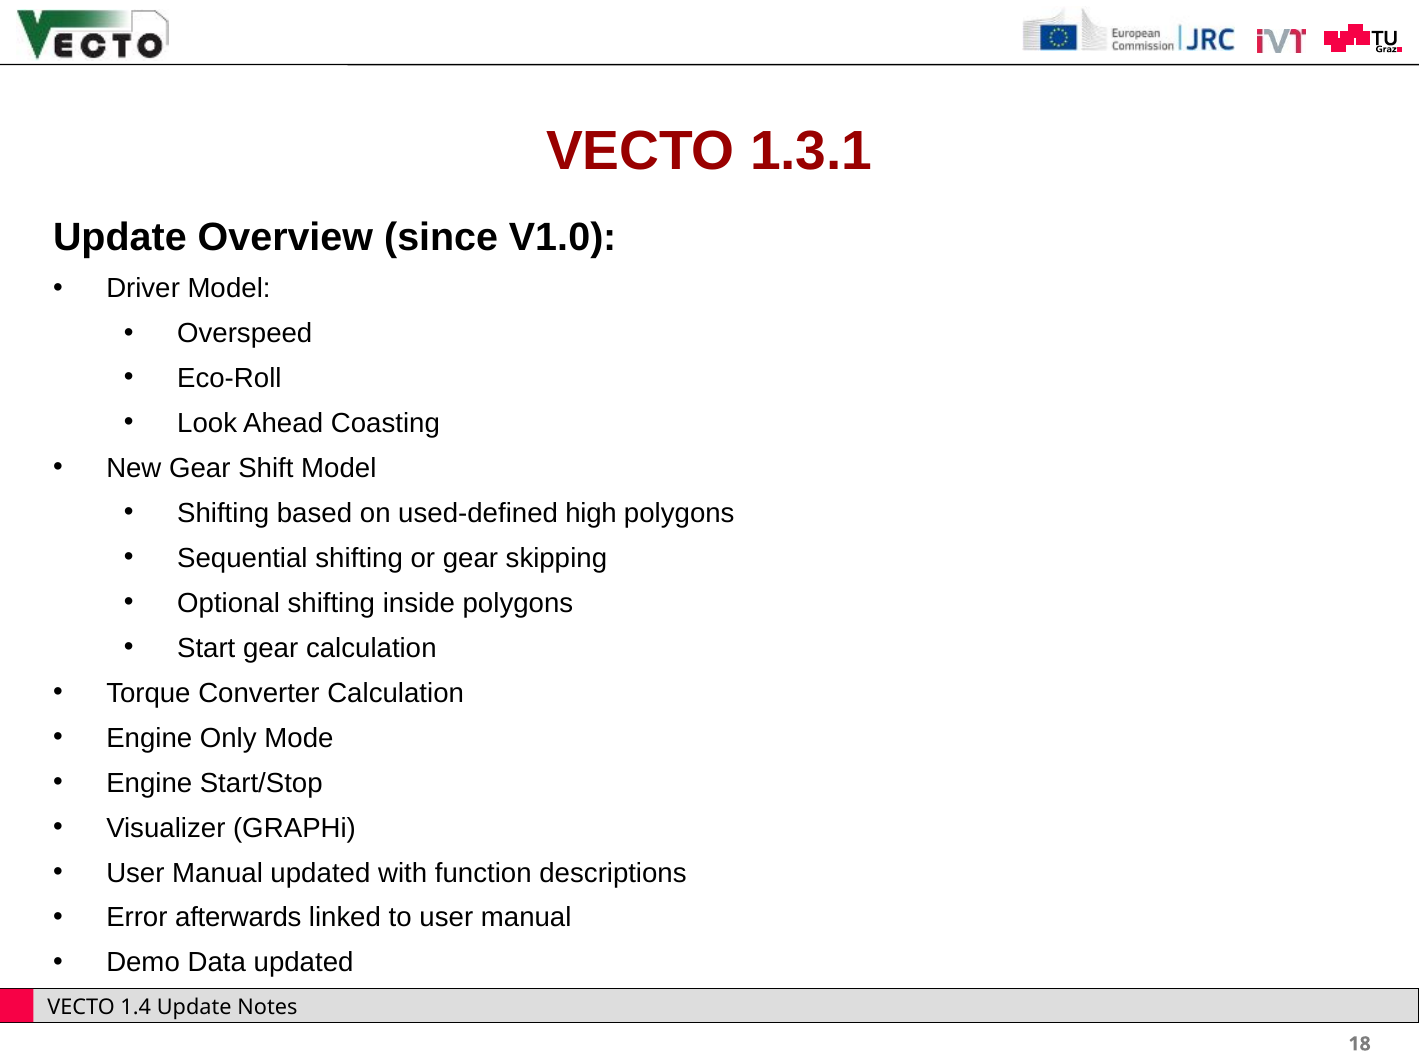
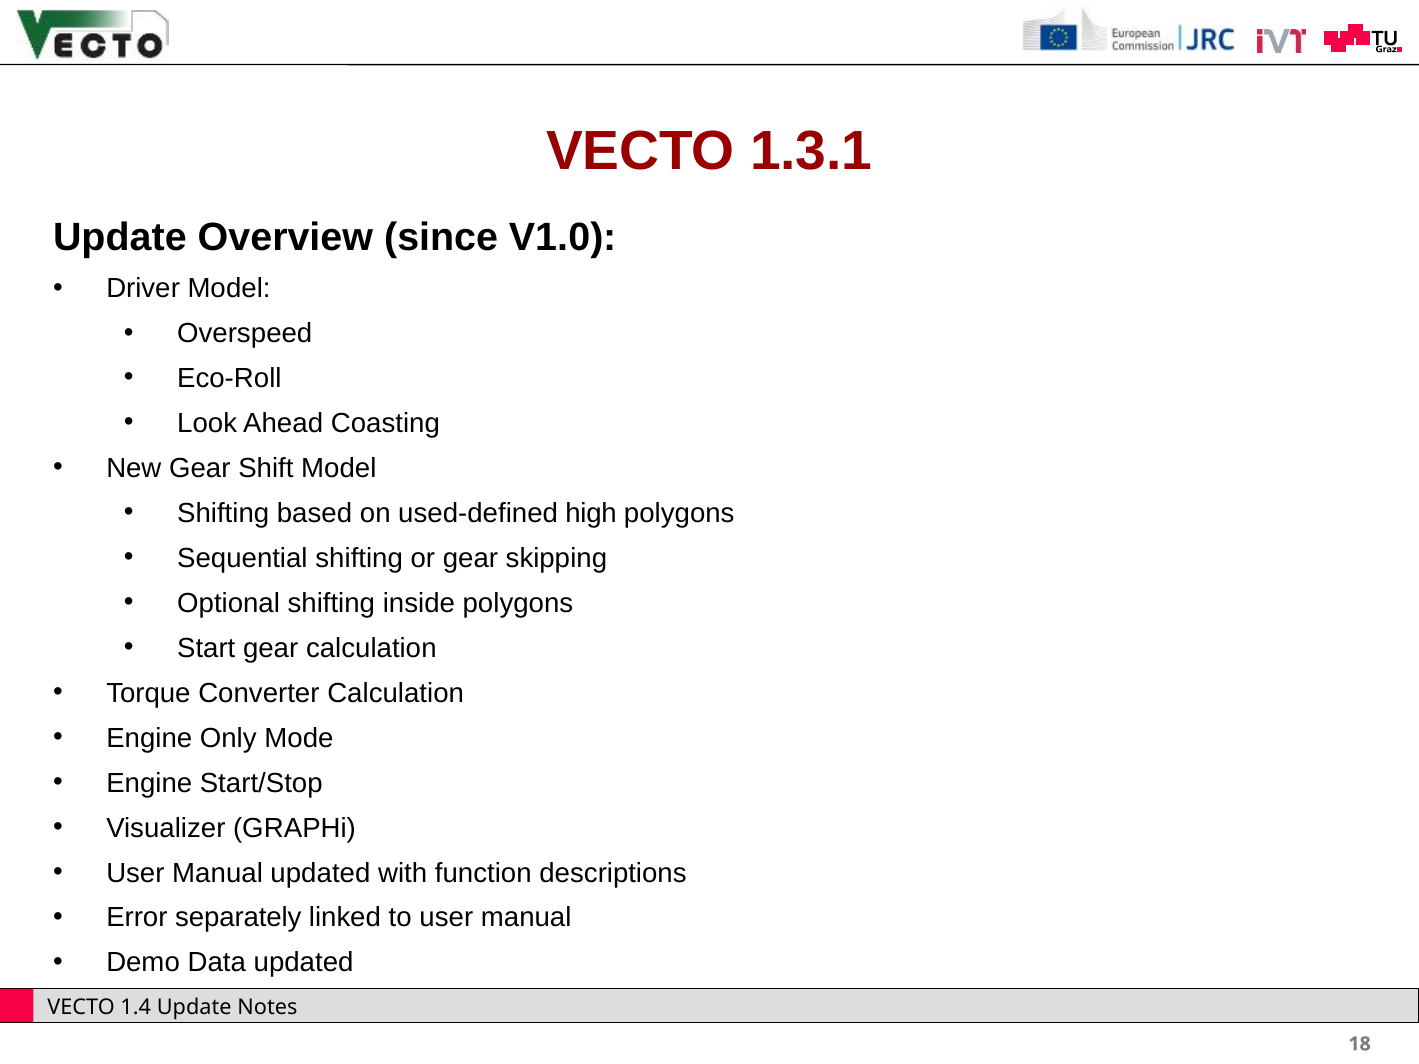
afterwards: afterwards -> separately (238, 918)
